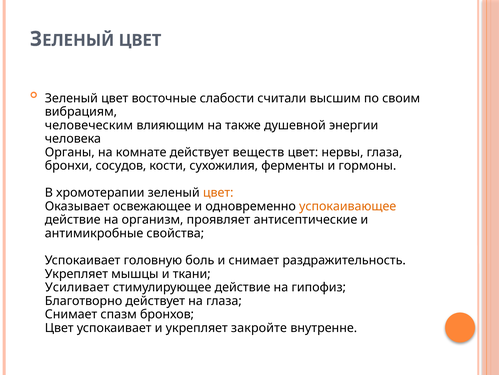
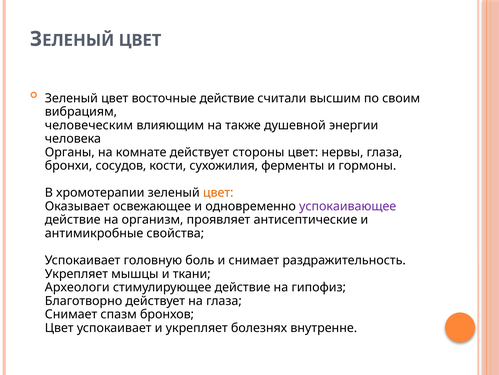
восточные слабости: слабости -> действие (227, 98)
веществ: веществ -> стороны (258, 152)
успокаивающее colour: orange -> purple (348, 206)
Усиливает: Усиливает -> Археологи (77, 287)
закройте: закройте -> болезнях (259, 327)
